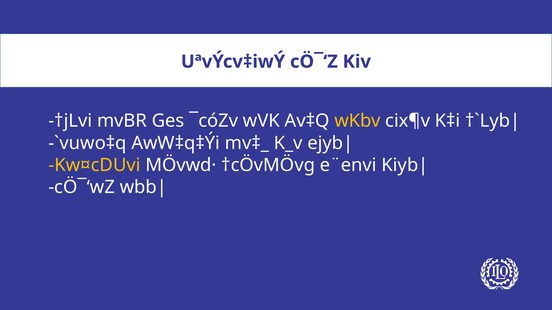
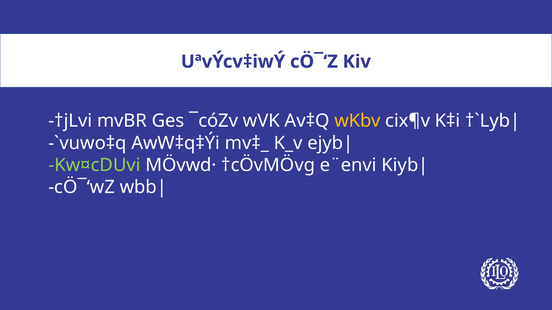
Kw¤cDUvi colour: yellow -> light green (95, 165)
